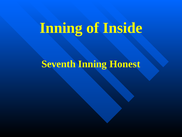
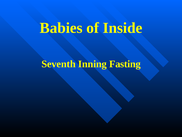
Inning: Inning -> Babies (61, 28)
Honest: Honest -> Fasting (125, 64)
